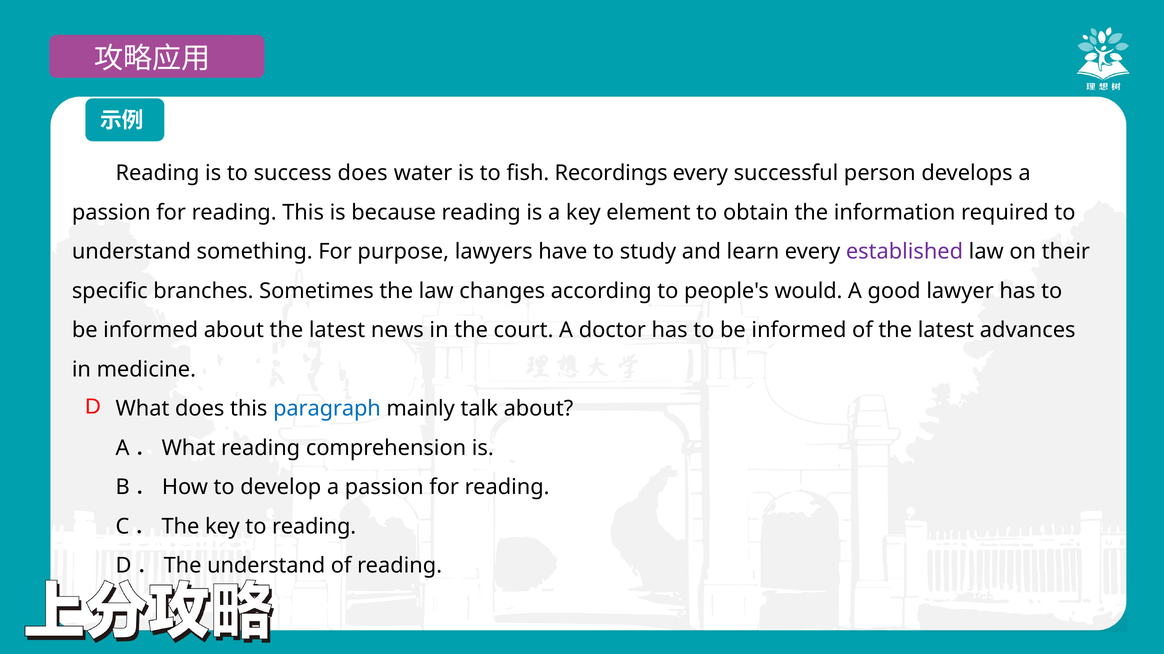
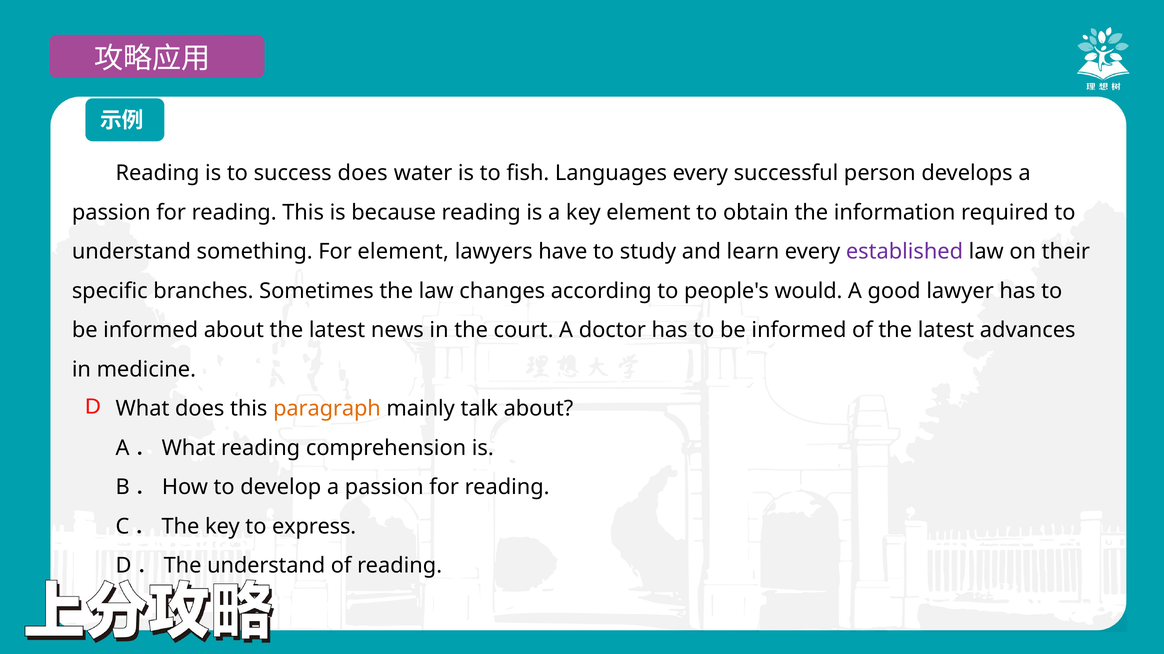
Recordings: Recordings -> Languages (611, 173)
For purpose: purpose -> element (403, 252)
paragraph colour: blue -> orange (327, 409)
to reading: reading -> express (314, 527)
